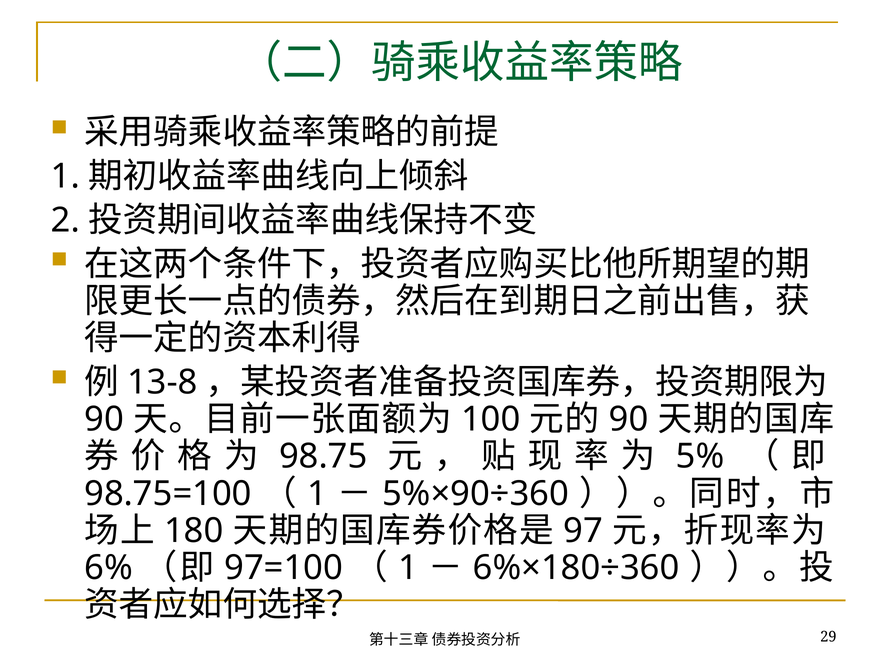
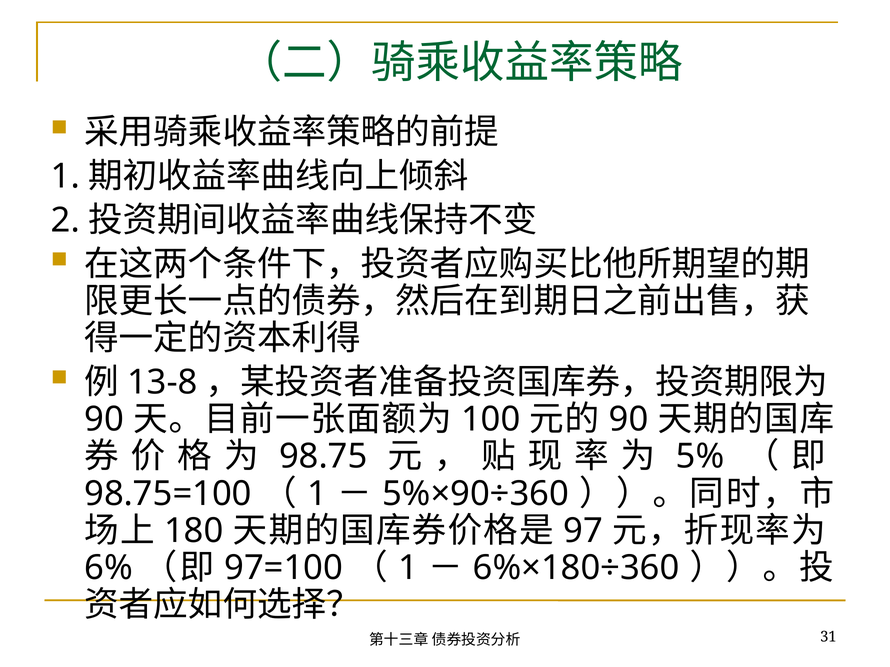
29: 29 -> 31 (828, 637)
